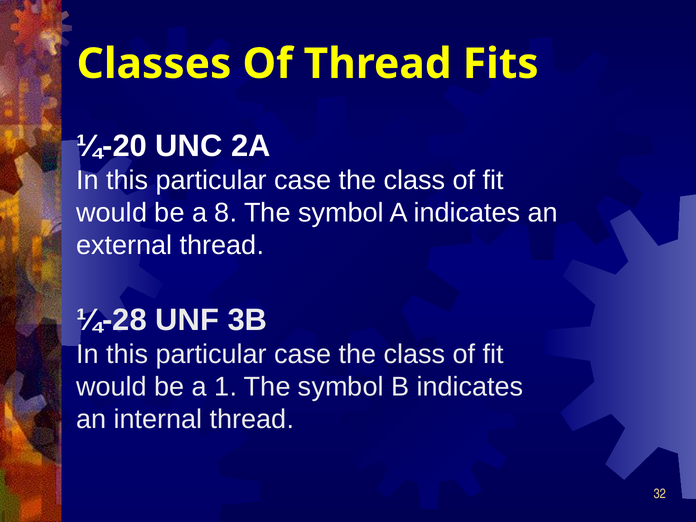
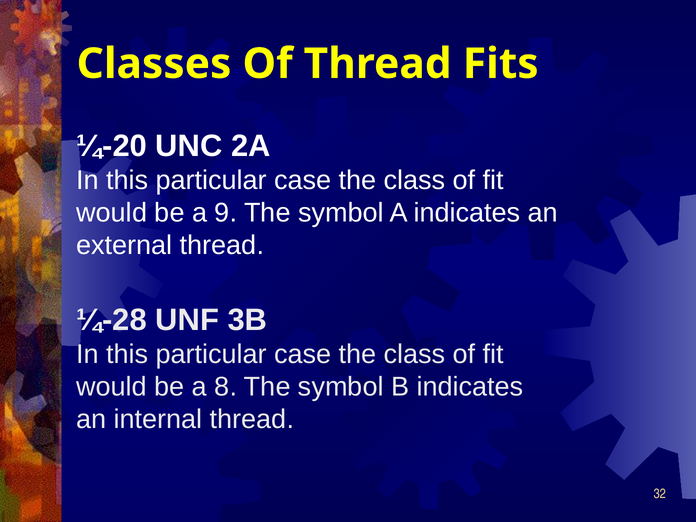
8: 8 -> 9 (226, 213)
1: 1 -> 8 (226, 387)
